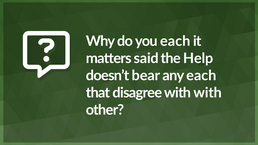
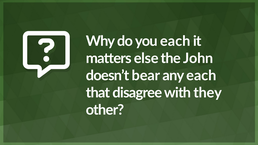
said: said -> else (146, 59)
Help: Help -> John (198, 59)
with with: with -> they (208, 93)
